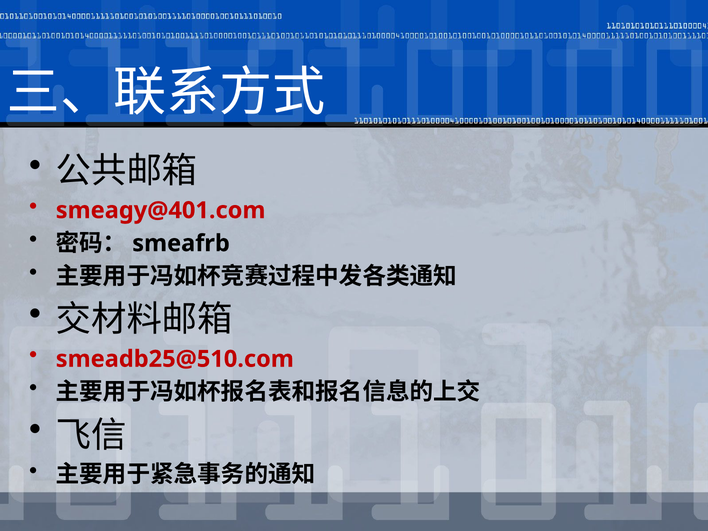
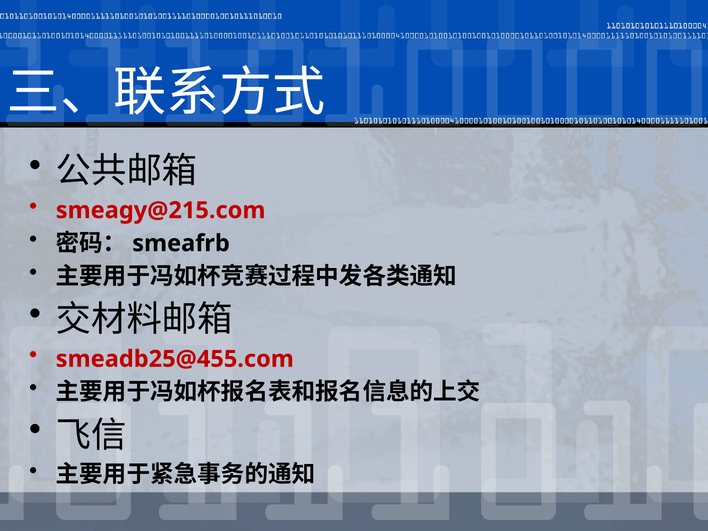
smeagy@401.com: smeagy@401.com -> smeagy@215.com (161, 210)
smeadb25@510.com: smeadb25@510.com -> smeadb25@455.com (175, 359)
